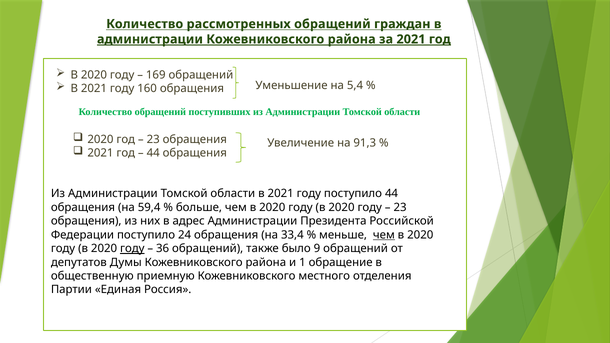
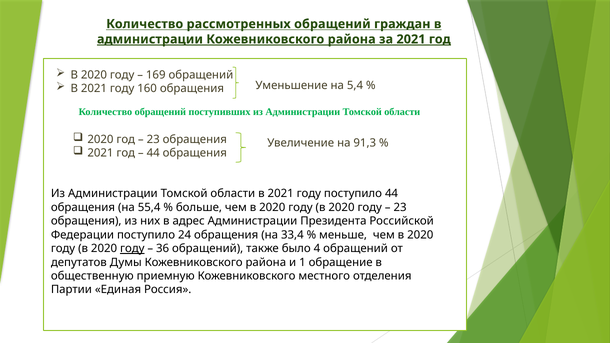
59,4: 59,4 -> 55,4 (149, 207)
чем underline: present -> none (384, 235)
9: 9 -> 4 (317, 249)
